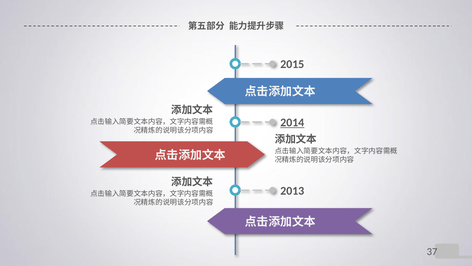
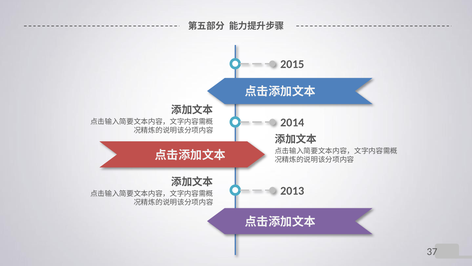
2014 underline: present -> none (292, 122)
